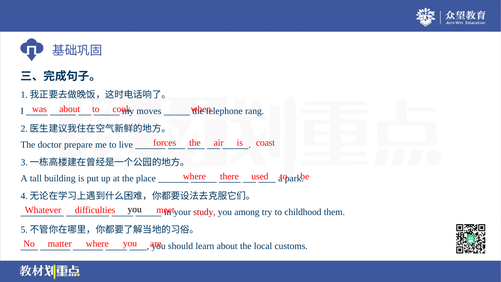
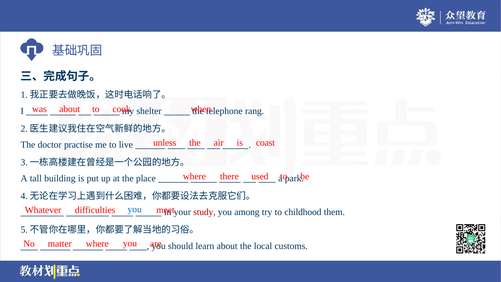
moves: moves -> shelter (149, 111)
forces: forces -> unless (165, 143)
prepare: prepare -> practise (78, 145)
you colour: black -> blue (135, 209)
